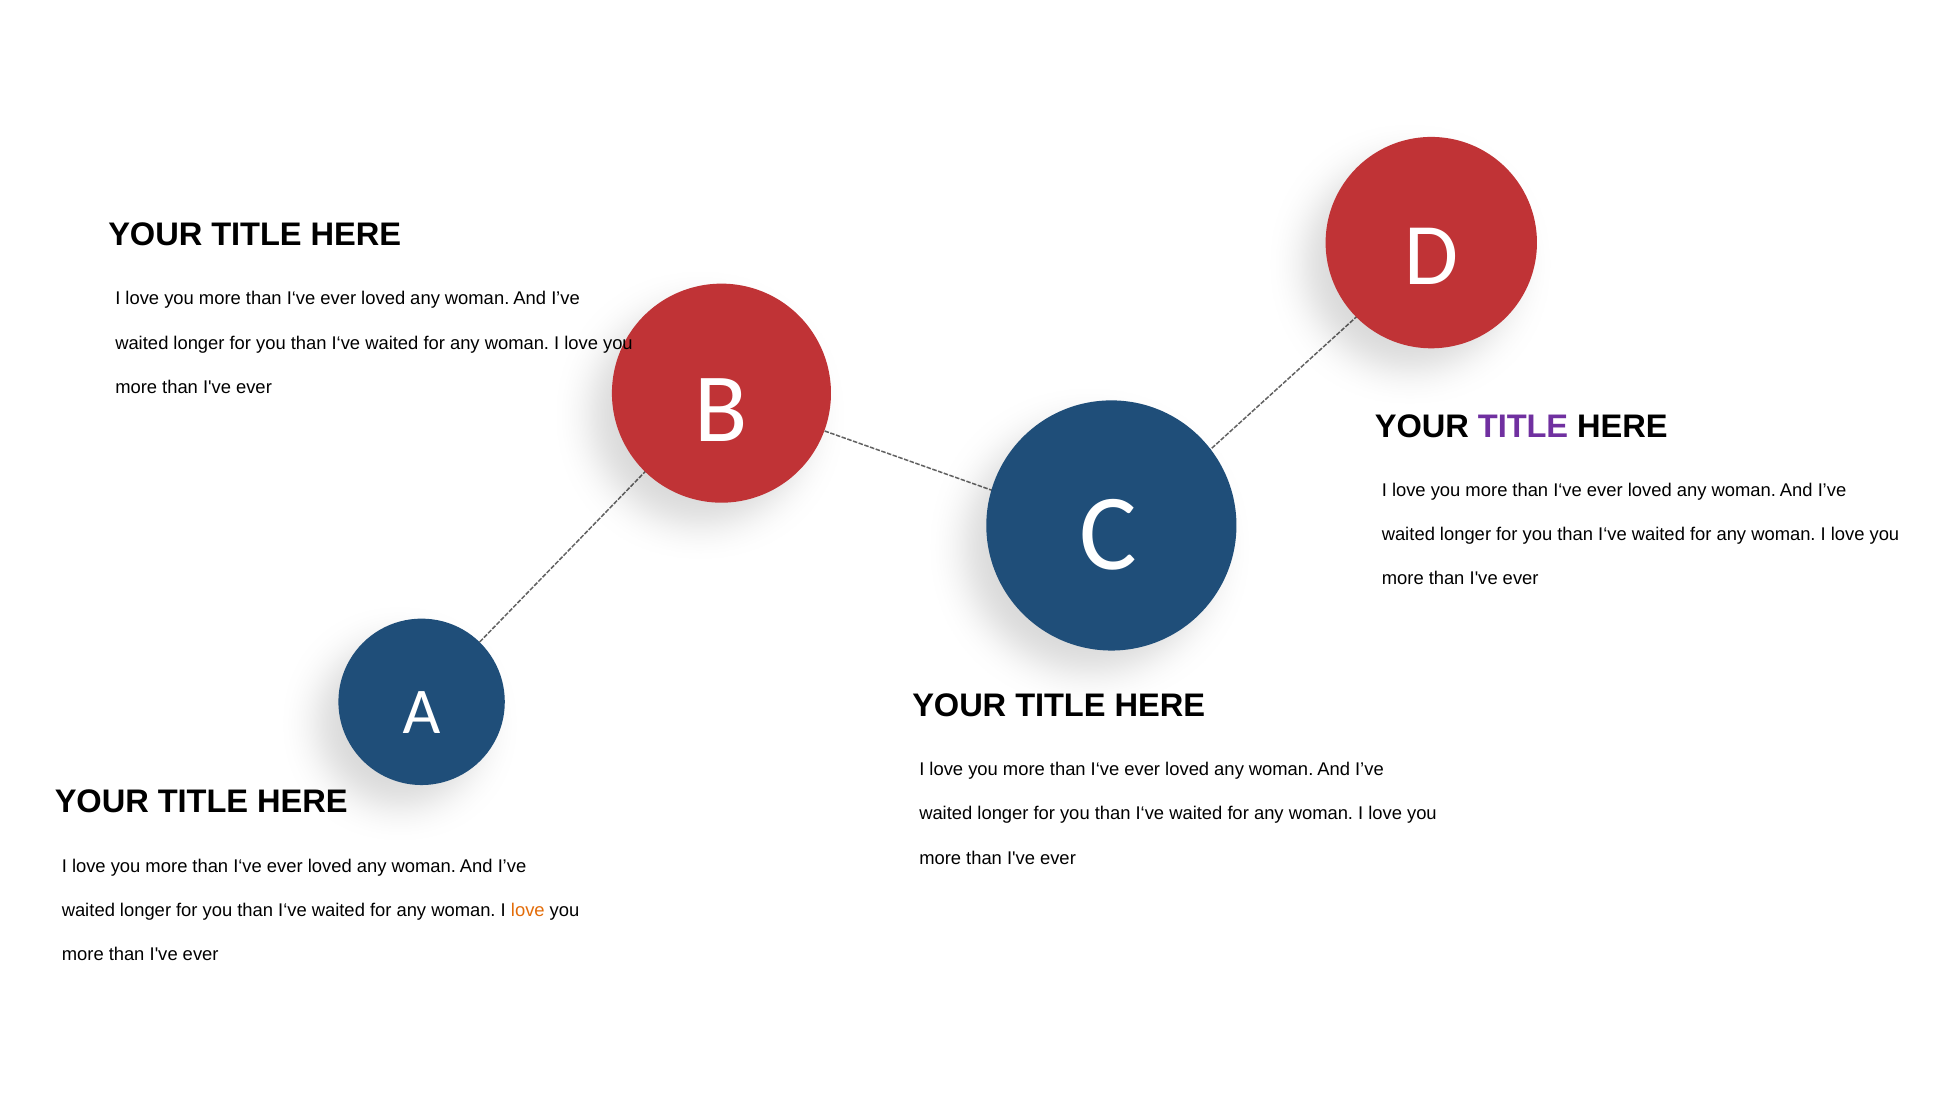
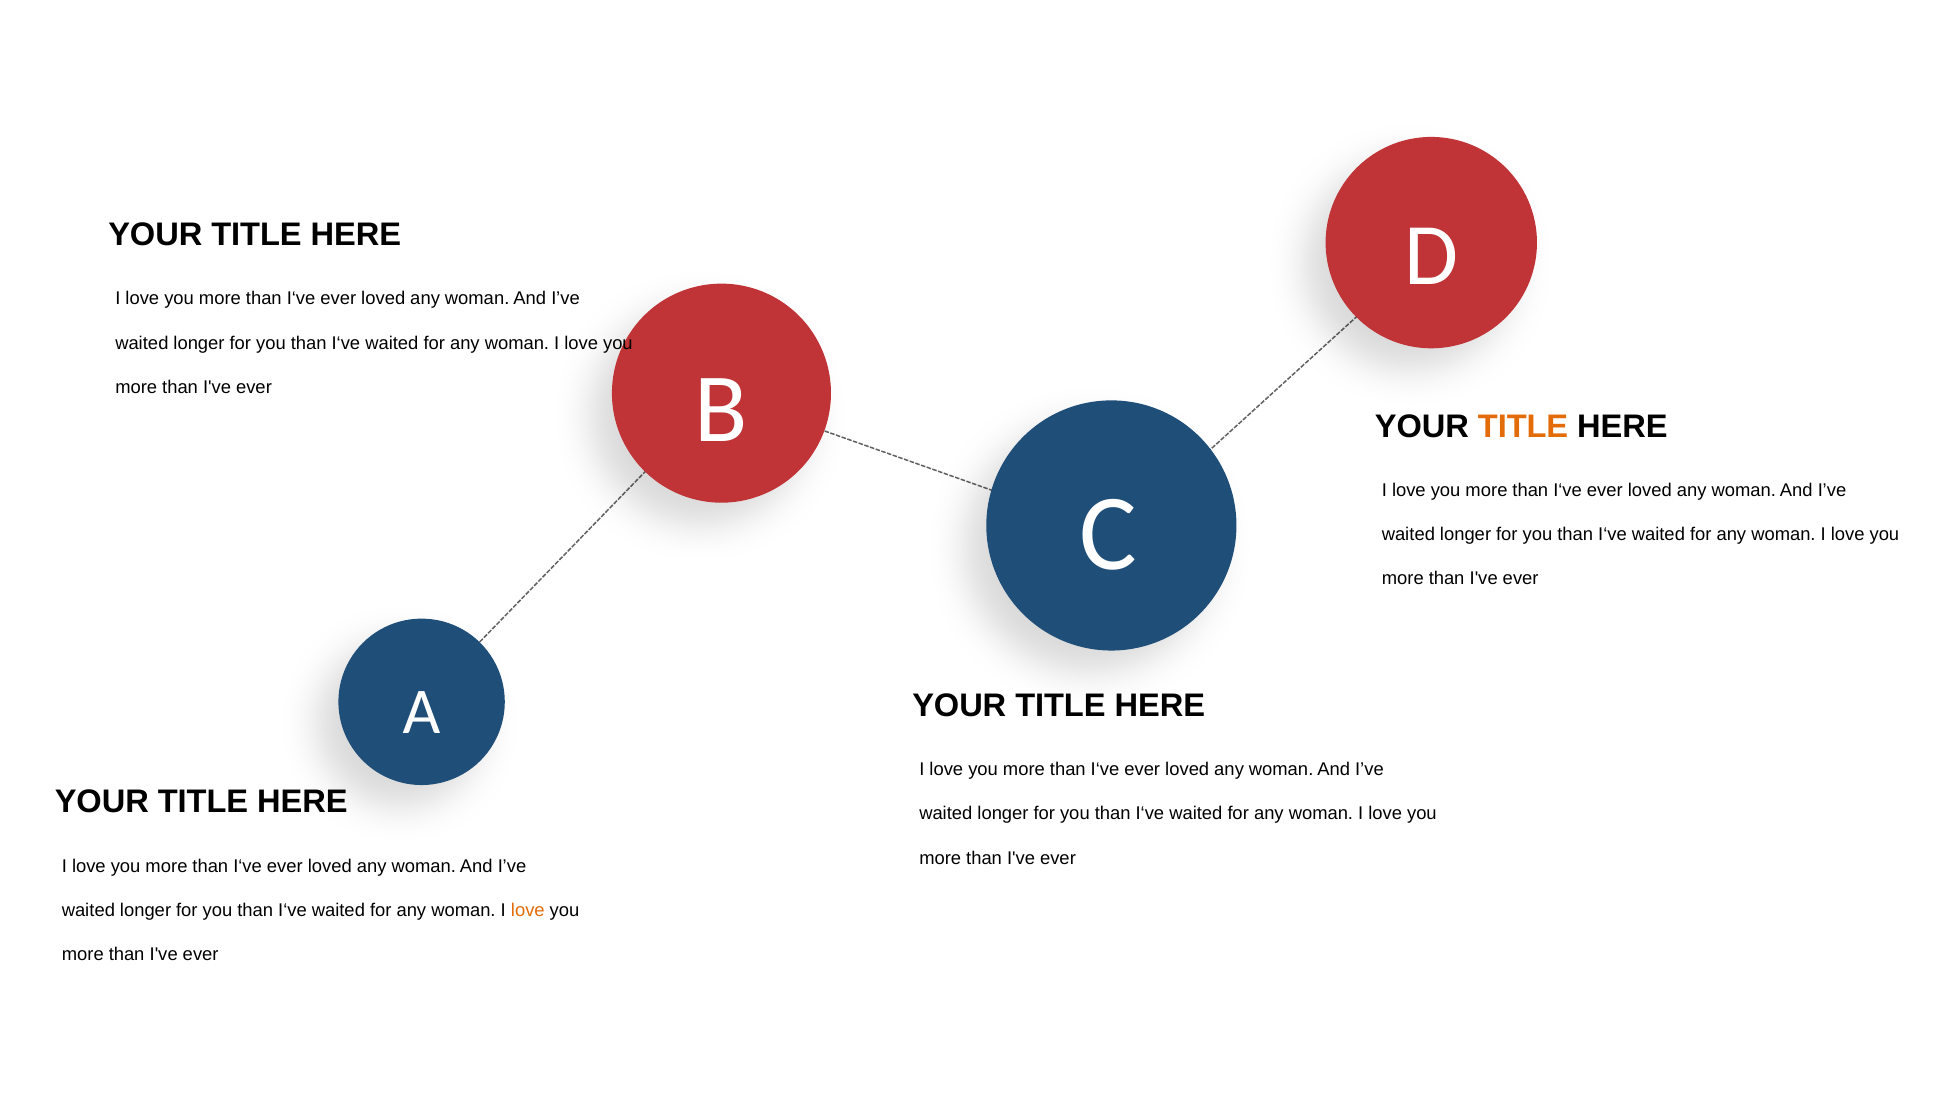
TITLE colour: purple -> orange (1523, 426)
